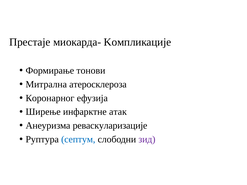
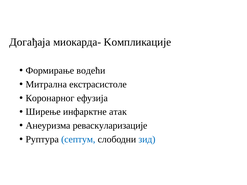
Престаје: Престаје -> Догађаја (30, 42)
тонови: тонови -> водећи (91, 71)
атеросклероза: атеросклероза -> екстрасистоле (98, 84)
зид colour: purple -> blue (147, 140)
